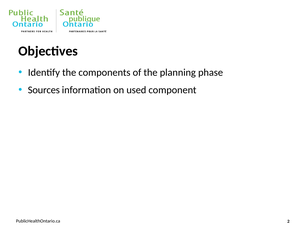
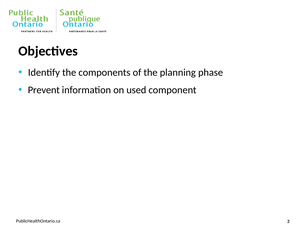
Sources: Sources -> Prevent (44, 90)
